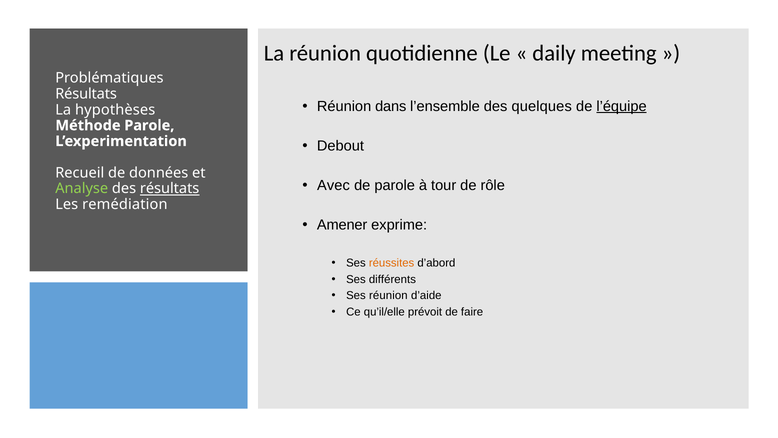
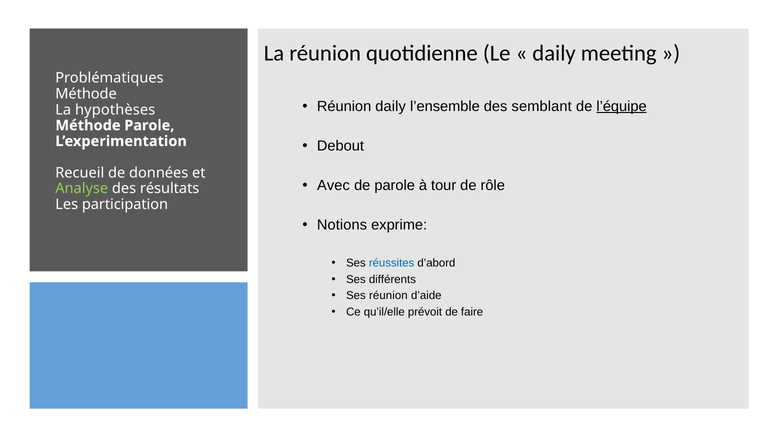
Résultats: Résultats -> Méthode (86, 94)
Réunion dans: dans -> daily (391, 106)
quelques: quelques -> semblant (542, 106)
résultats underline: present -> none (170, 188)
remédiation: remédiation -> participation (125, 204)
Amener: Amener -> Notions (342, 225)
réussites colour: orange -> blue (392, 263)
